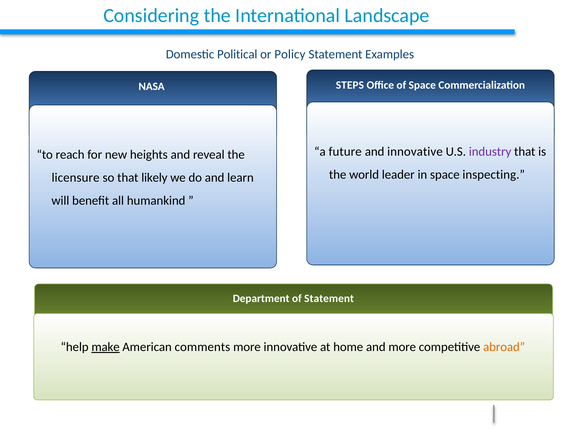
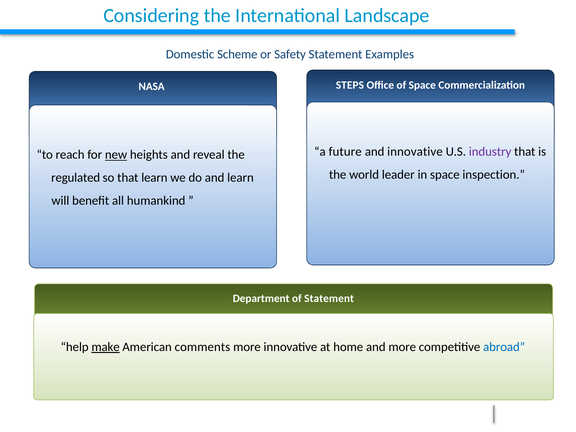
Political: Political -> Scheme (237, 54)
Policy: Policy -> Safety (290, 54)
new underline: none -> present (116, 155)
inspecting: inspecting -> inspection (494, 175)
licensure: licensure -> regulated (76, 178)
that likely: likely -> learn (154, 178)
abroad colour: orange -> blue (504, 347)
